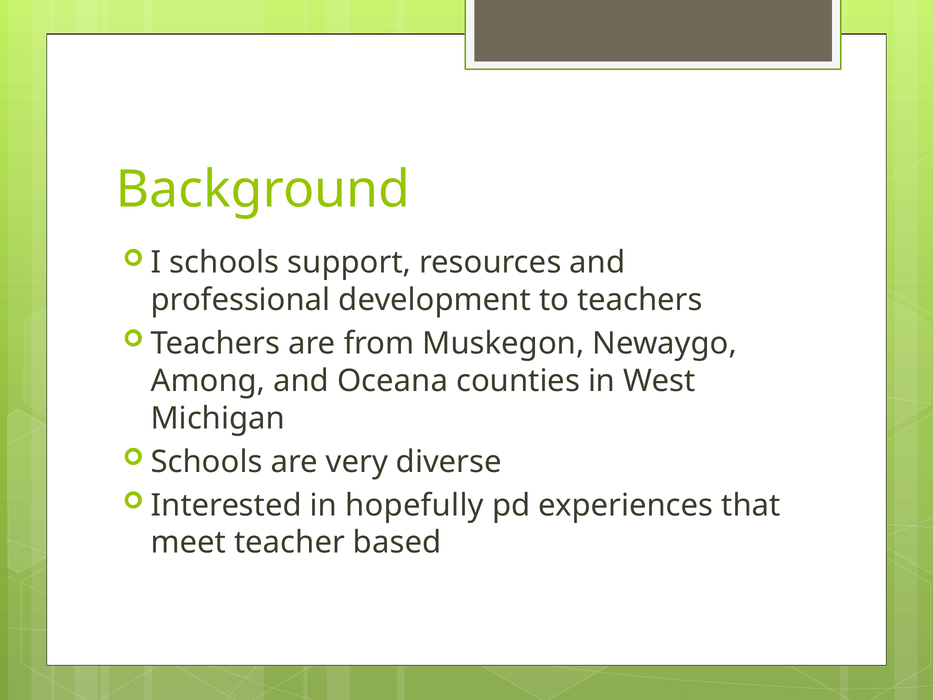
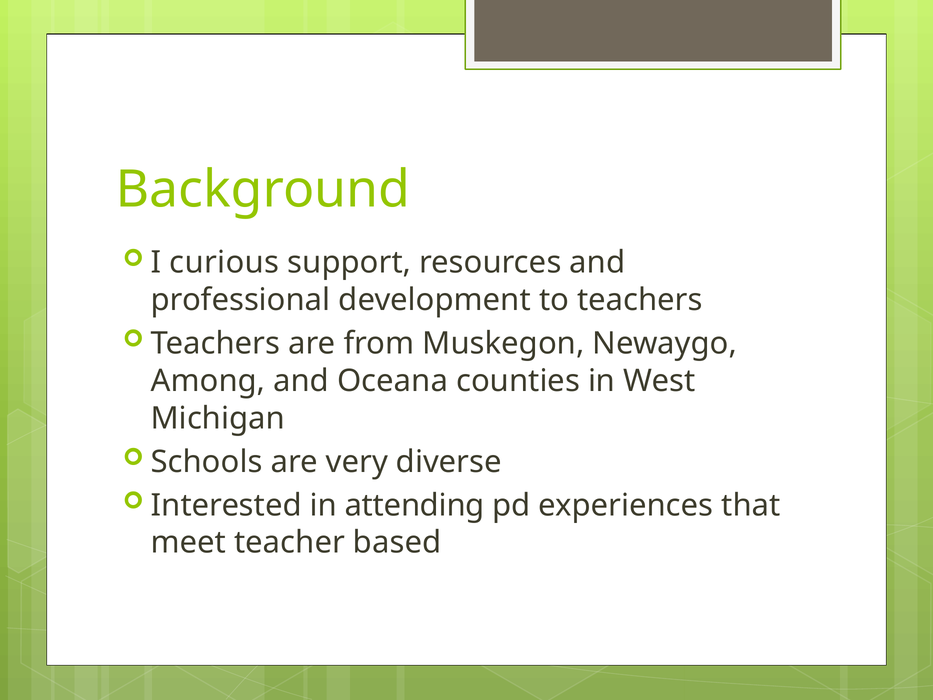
I schools: schools -> curious (224, 263)
hopefully: hopefully -> attending (415, 505)
